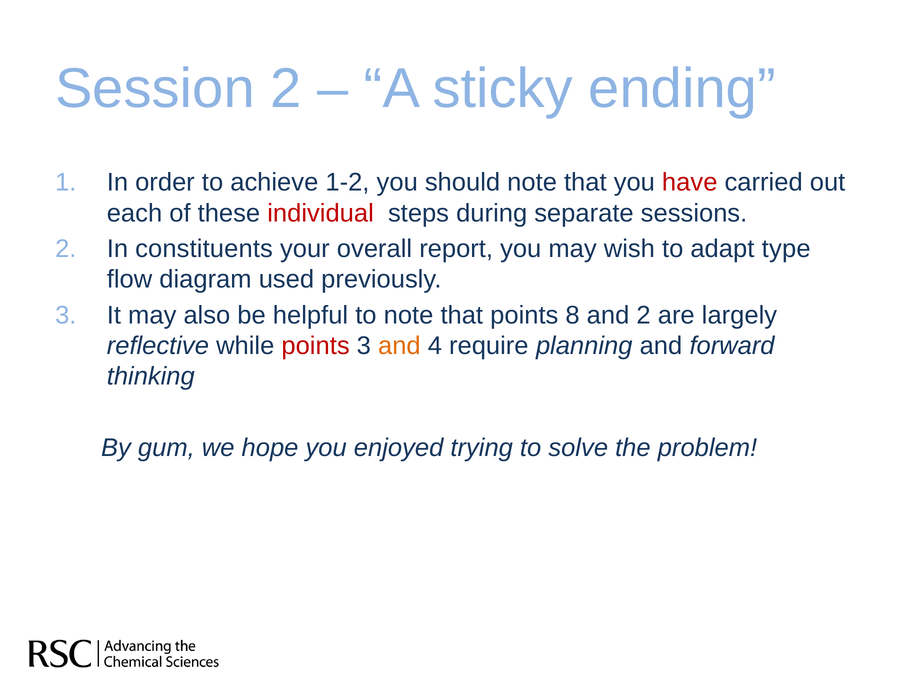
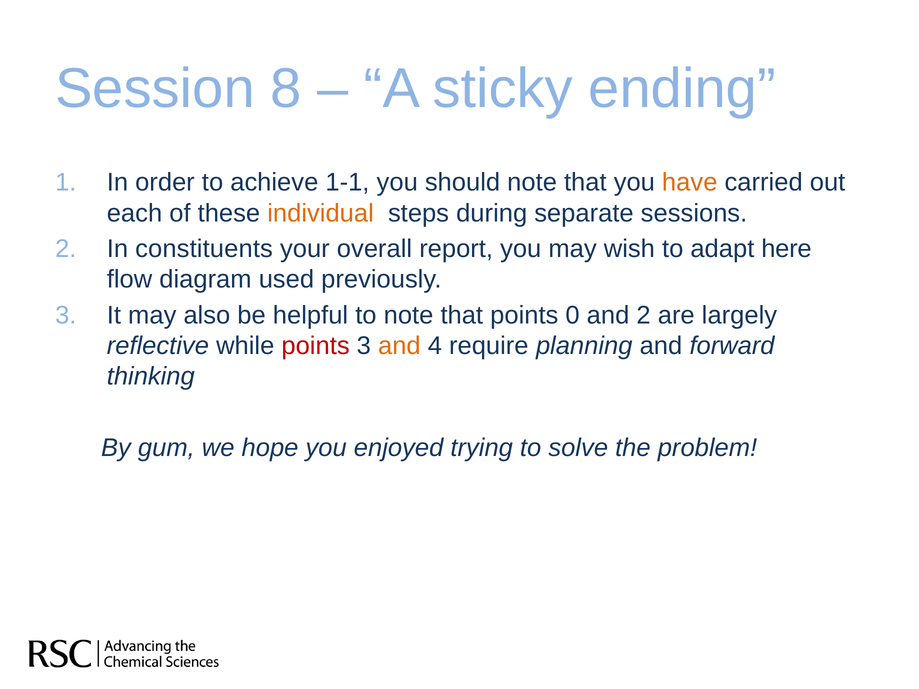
Session 2: 2 -> 8 (286, 89)
1-2: 1-2 -> 1-1 (347, 183)
have colour: red -> orange (690, 183)
individual colour: red -> orange (321, 213)
type: type -> here (786, 249)
8: 8 -> 0 (573, 315)
